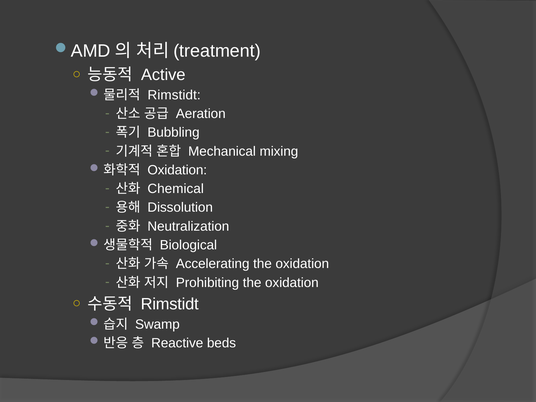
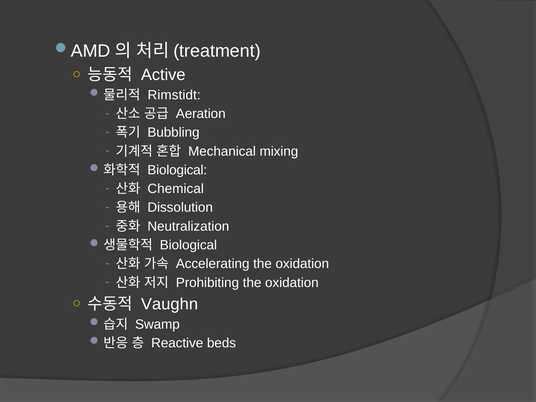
Oxidation: Oxidation -> Biological (177, 170)
Rimstidt: Rimstidt -> Vaughn (170, 304)
